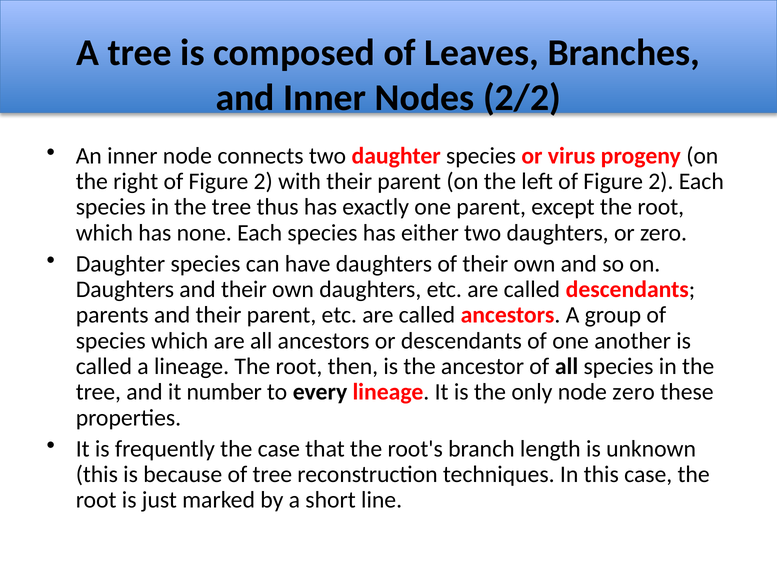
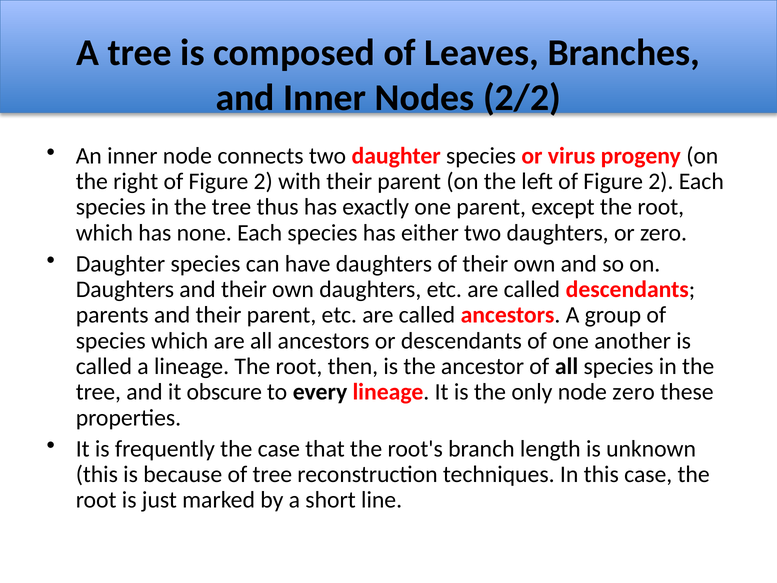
number: number -> obscure (224, 392)
